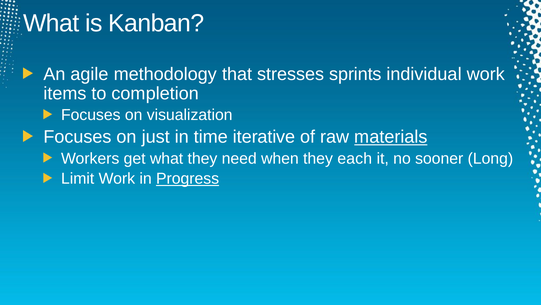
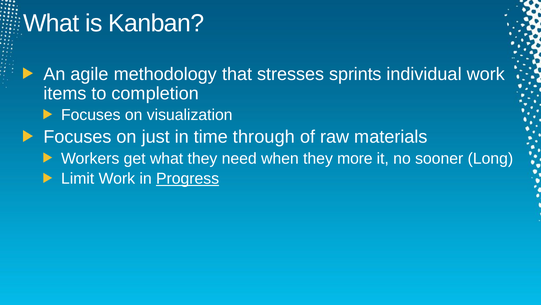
iterative: iterative -> through (264, 137)
materials underline: present -> none (391, 137)
each: each -> more (355, 158)
